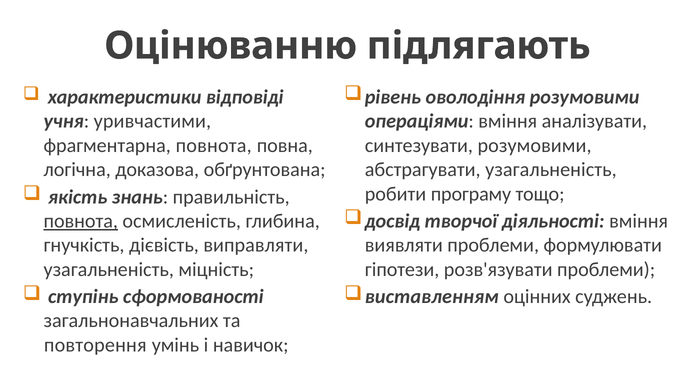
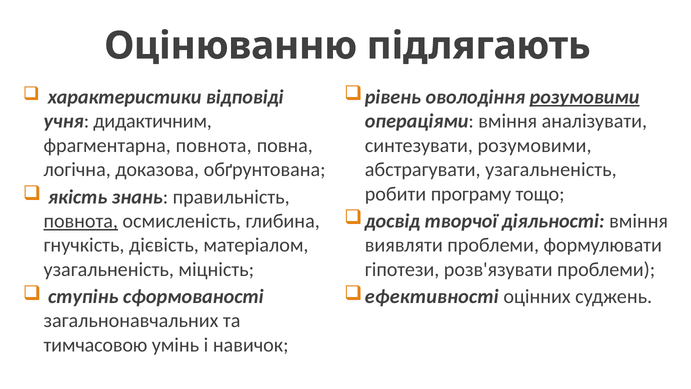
розумовими underline: none -> present (585, 97)
уривчастими: уривчастими -> дидактичним (153, 121)
виправляти: виправляти -> матеріалом (256, 245)
виставленням: виставленням -> ефективності (432, 296)
повторення: повторення -> тимчасовою (95, 345)
